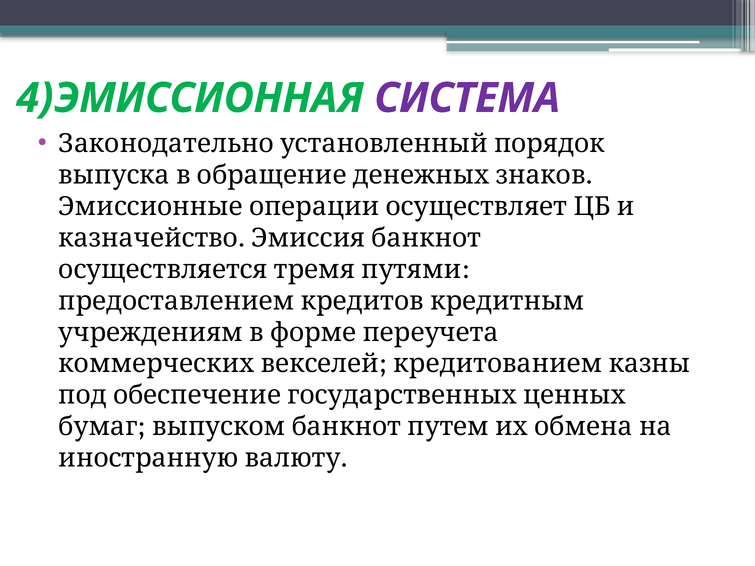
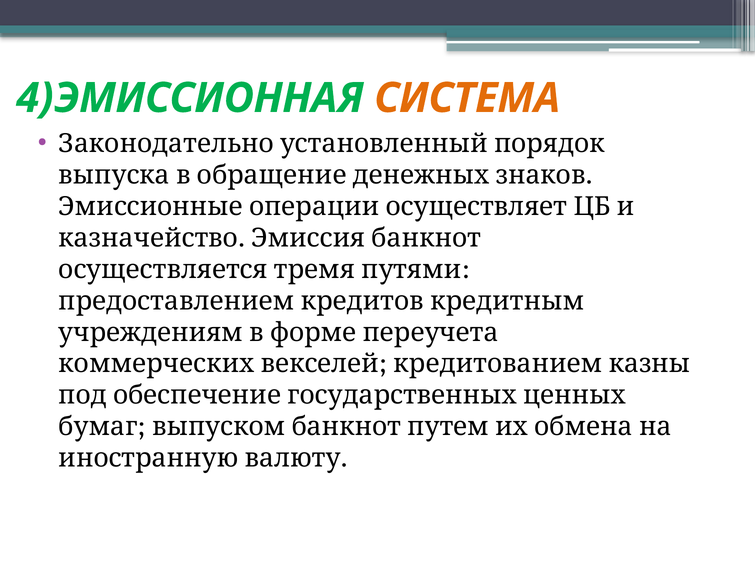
СИСТЕМА colour: purple -> orange (467, 98)
